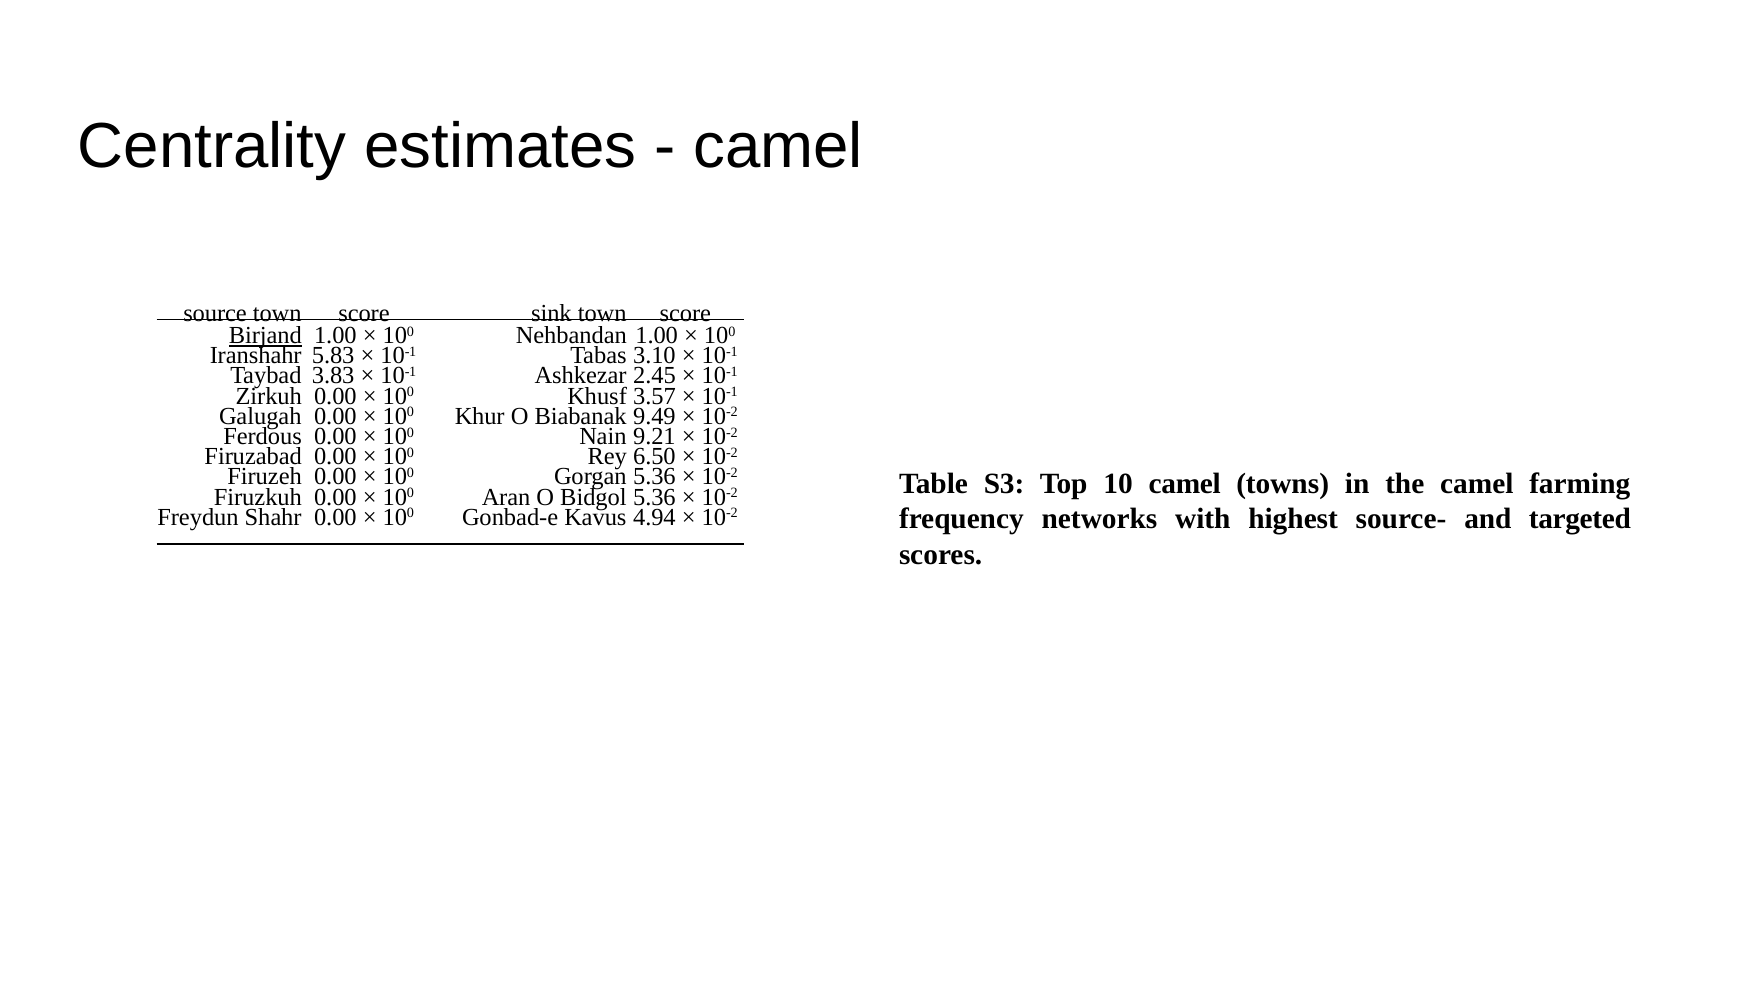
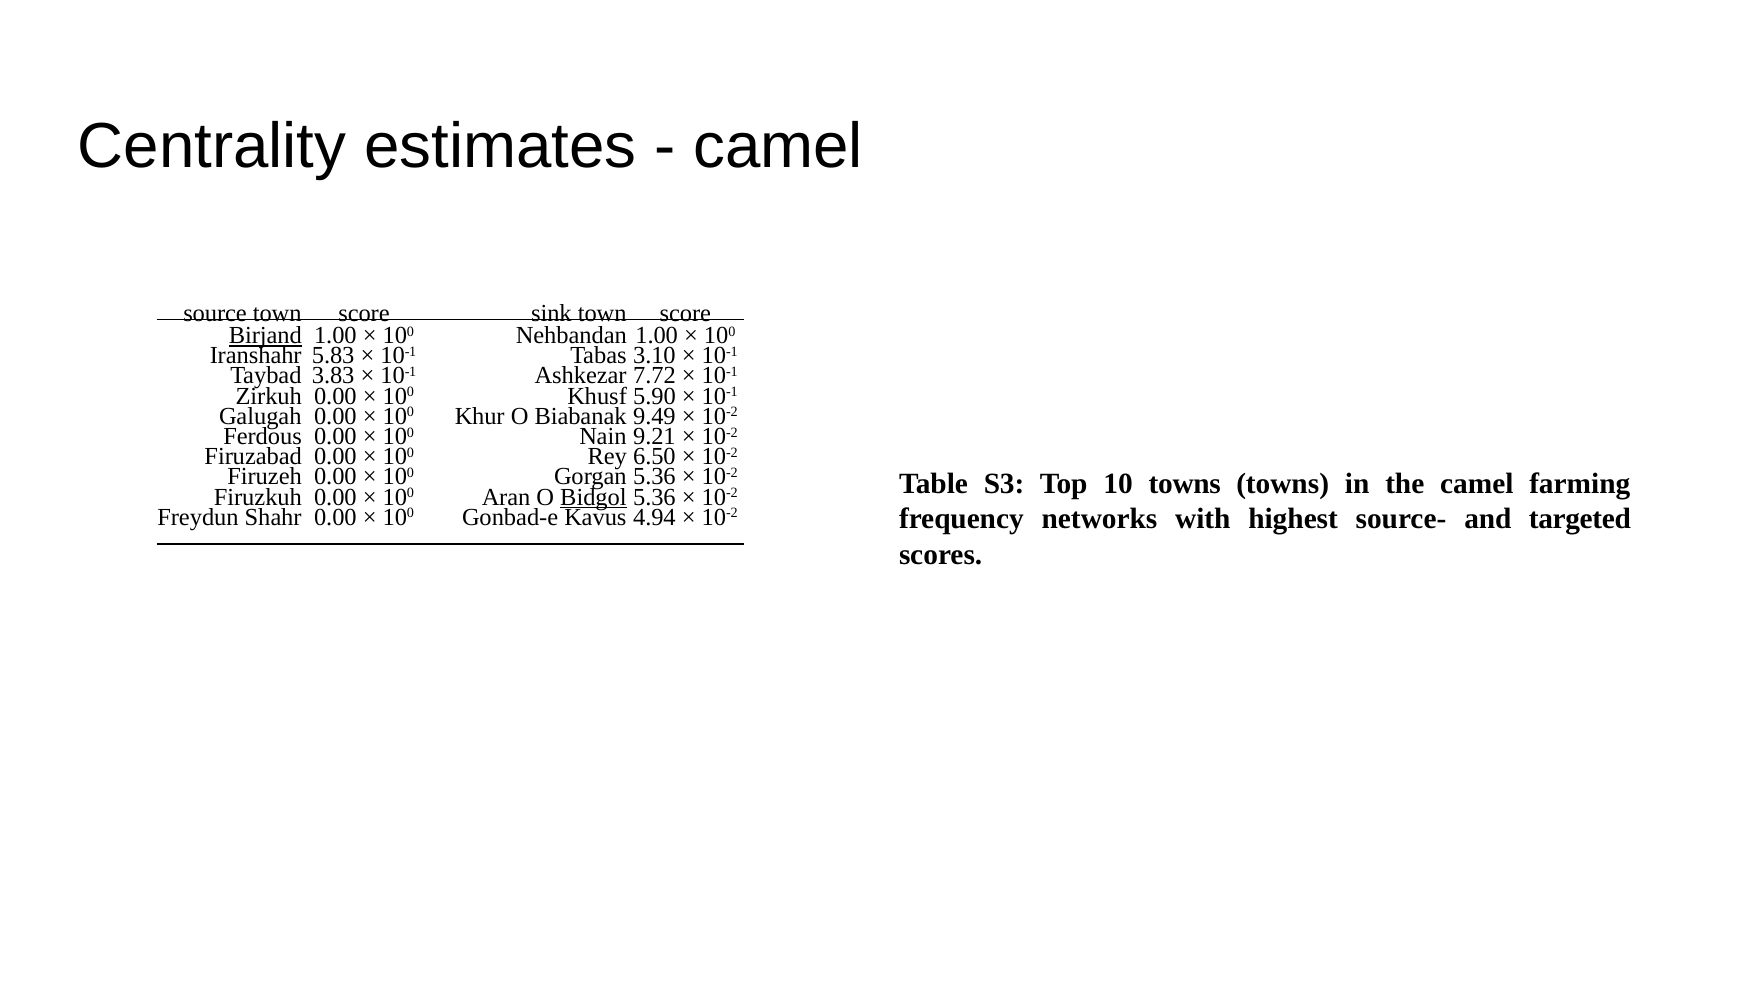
2.45: 2.45 -> 7.72 (655, 376)
3.57: 3.57 -> 5.90 (655, 396)
10 camel: camel -> towns (1185, 484)
Bidgol underline: none -> present (593, 497)
